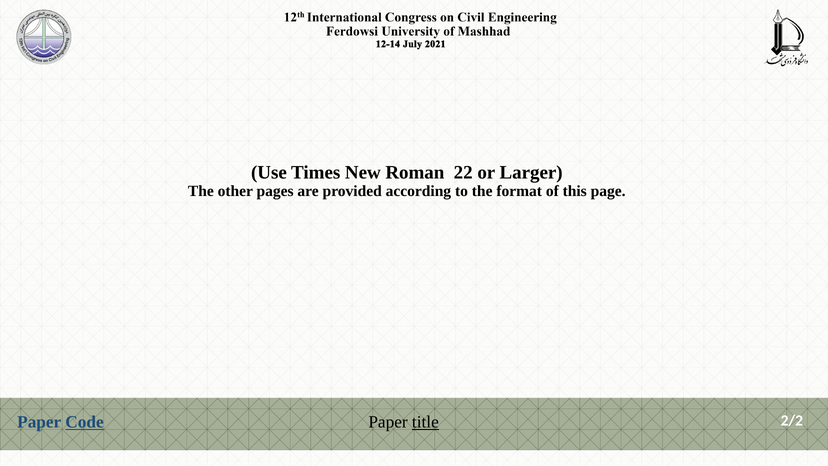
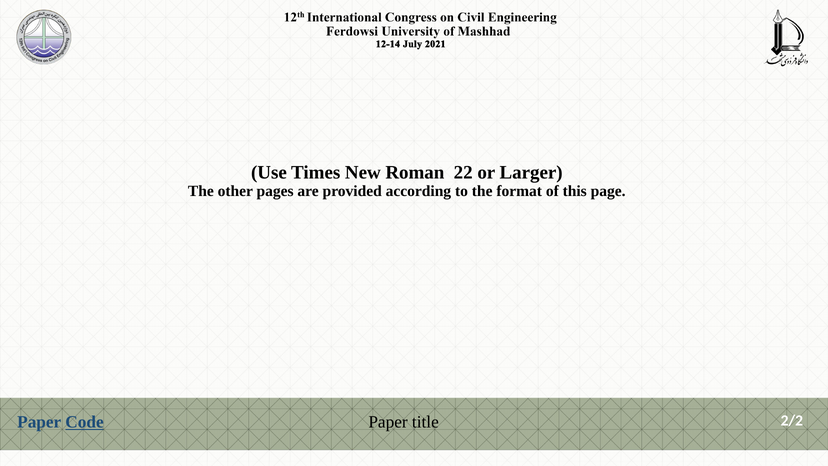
title underline: present -> none (425, 422)
